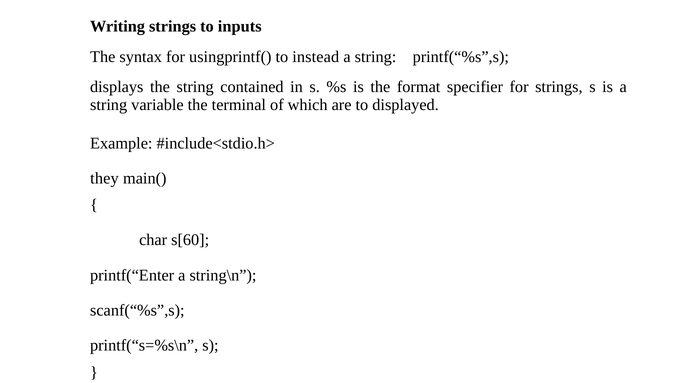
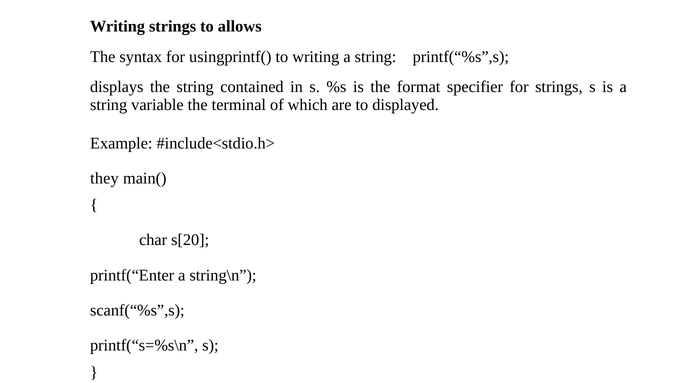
inputs: inputs -> allows (240, 27)
to instead: instead -> writing (316, 57)
s[60: s[60 -> s[20 (190, 240)
